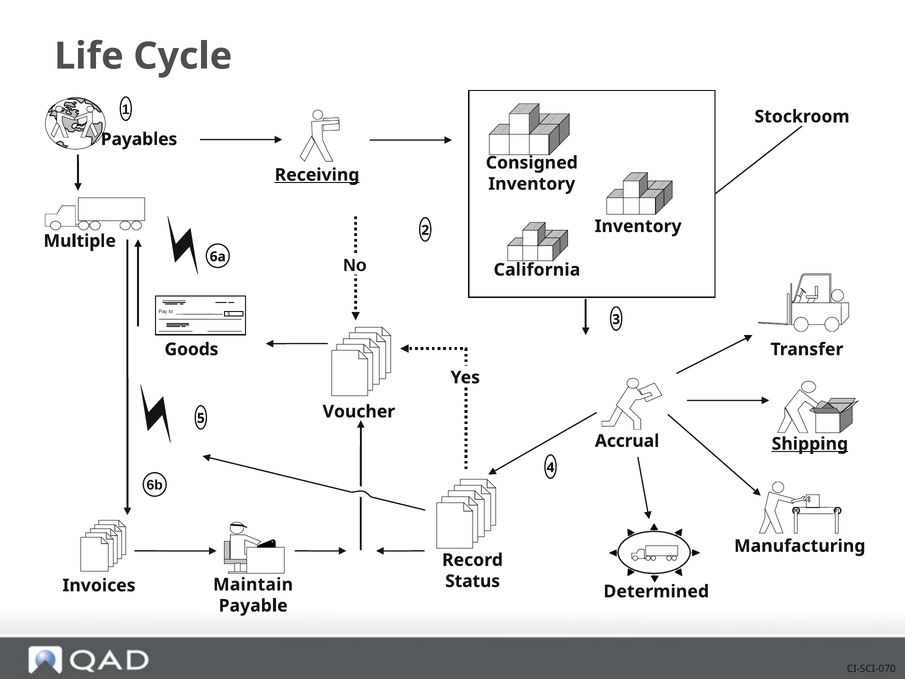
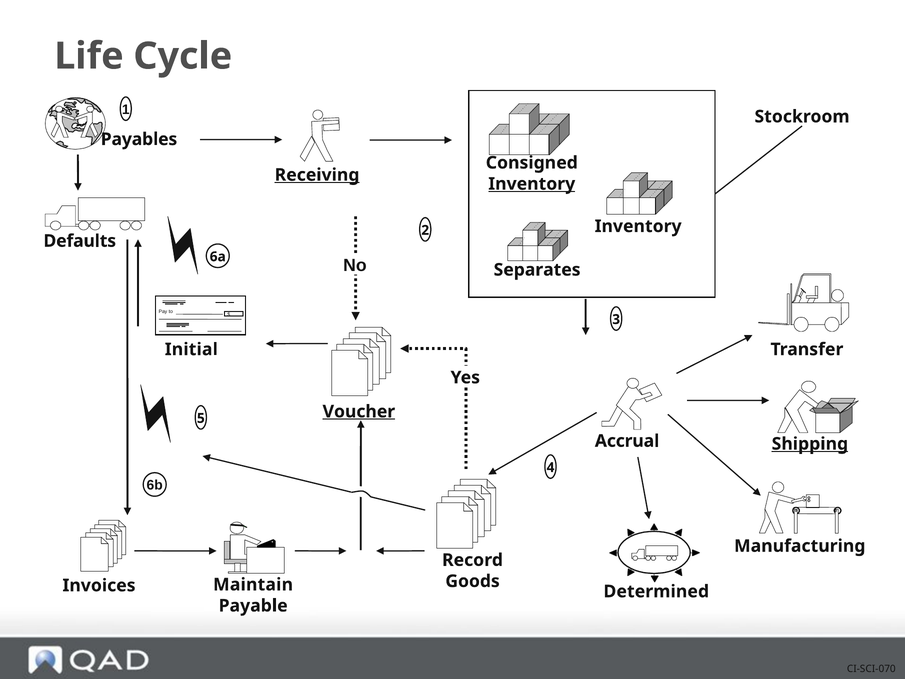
Inventory underline: none -> present (532, 184)
Multiple: Multiple -> Defaults (80, 241)
California: California -> Separates (537, 270)
Goods: Goods -> Initial (191, 349)
Voucher underline: none -> present (359, 411)
Status: Status -> Goods (473, 581)
